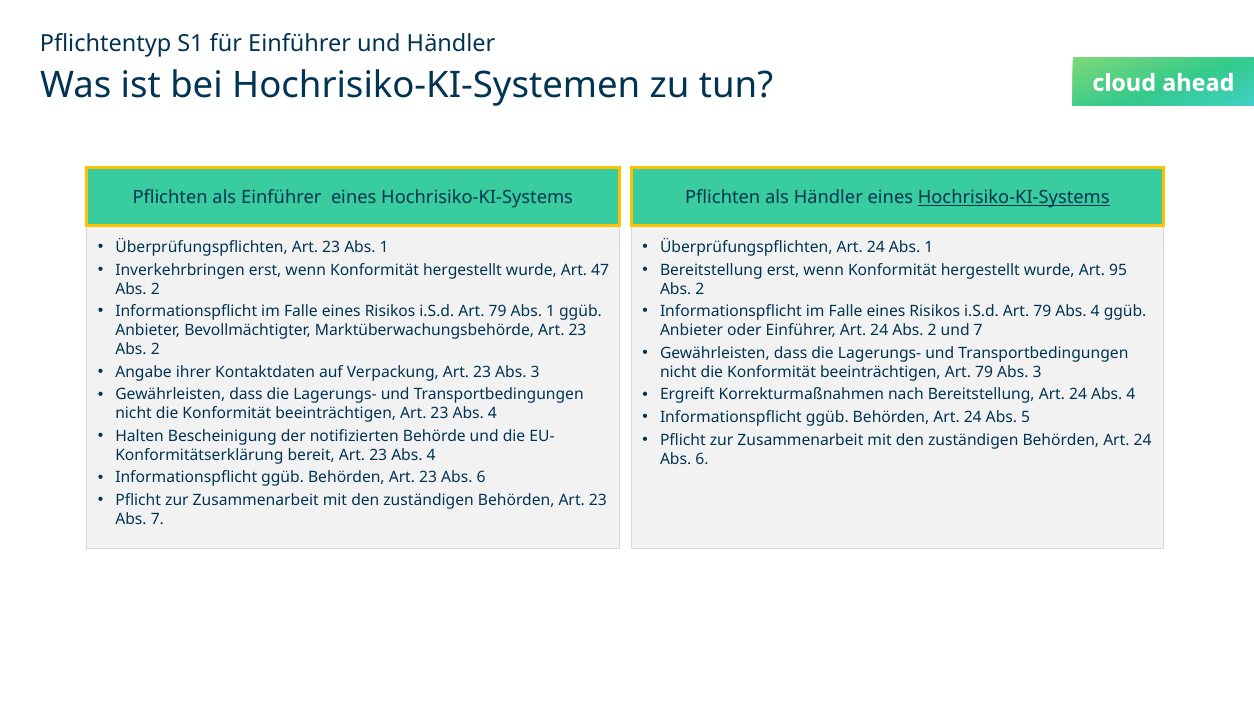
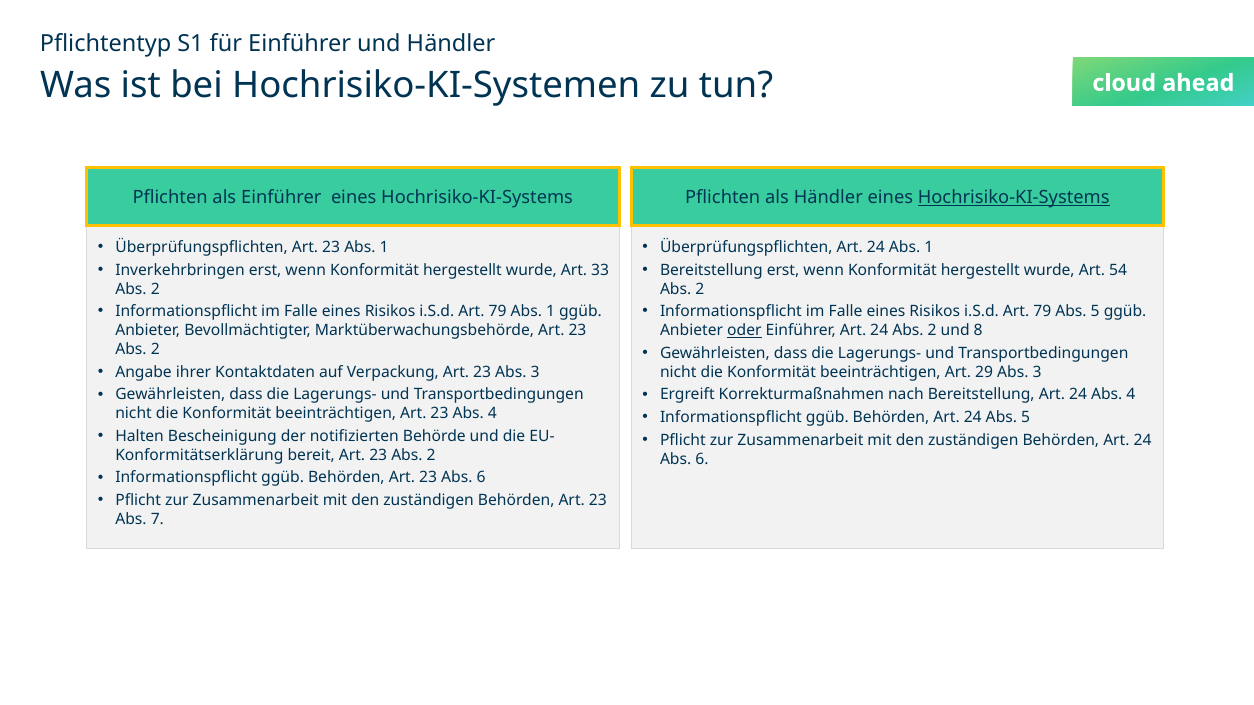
47: 47 -> 33 (600, 270)
95: 95 -> 54 (1118, 270)
79 Abs 4: 4 -> 5 (1095, 312)
oder underline: none -> present (744, 331)
und 7: 7 -> 8 (978, 331)
beeinträchtigen Art 79: 79 -> 29 (984, 372)
4: 4 -> 2 (431, 455)
